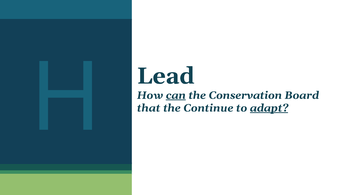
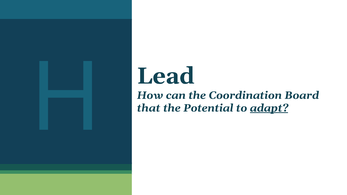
can underline: present -> none (176, 95)
Conservation: Conservation -> Coordination (245, 95)
Continue: Continue -> Potential (208, 108)
